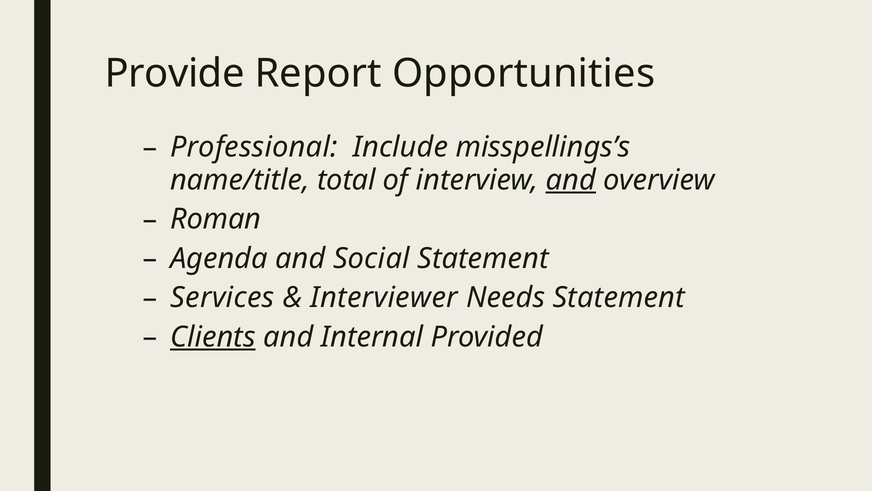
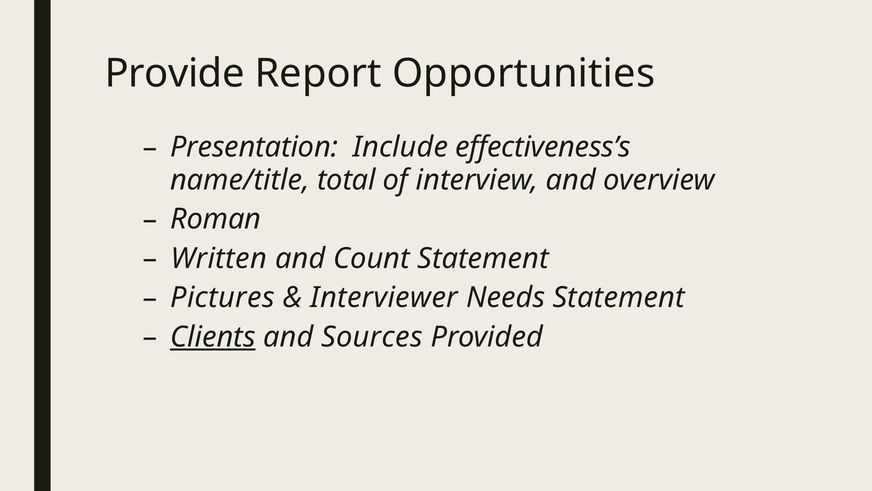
Professional: Professional -> Presentation (254, 147)
misspellings’s: misspellings’s -> effectiveness’s (543, 147)
and underline: present -> none (571, 180)
Agenda: Agenda -> Written (219, 258)
Social: Social -> Count (371, 258)
Services: Services -> Pictures (222, 297)
Internal: Internal -> Sources (372, 337)
